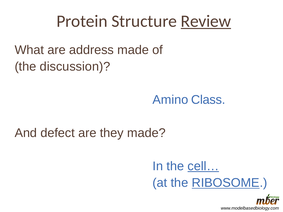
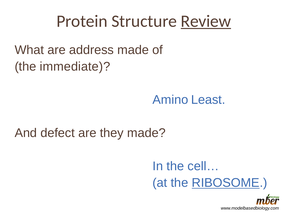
discussion: discussion -> immediate (75, 67)
Class: Class -> Least (208, 100)
cell… underline: present -> none (203, 166)
